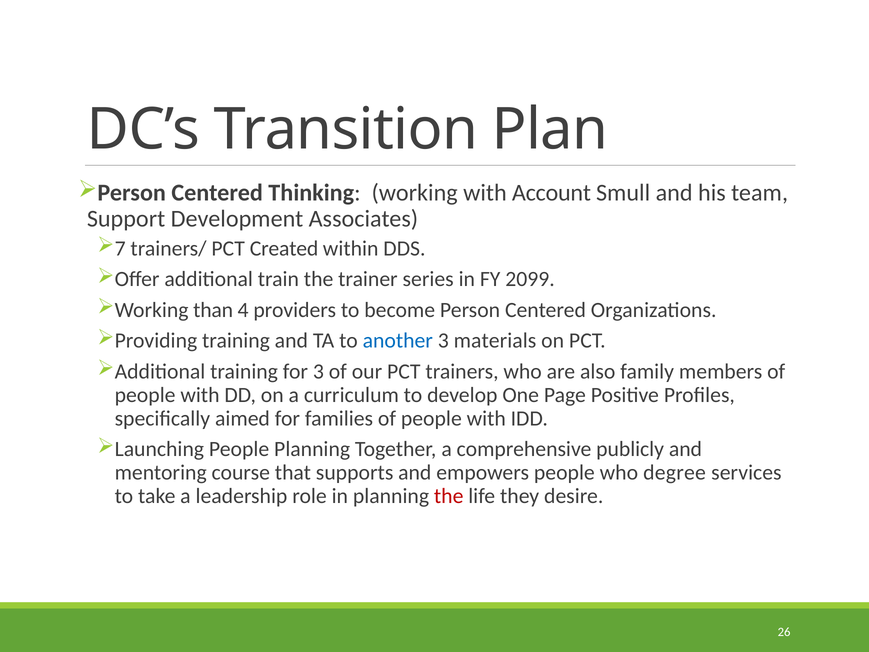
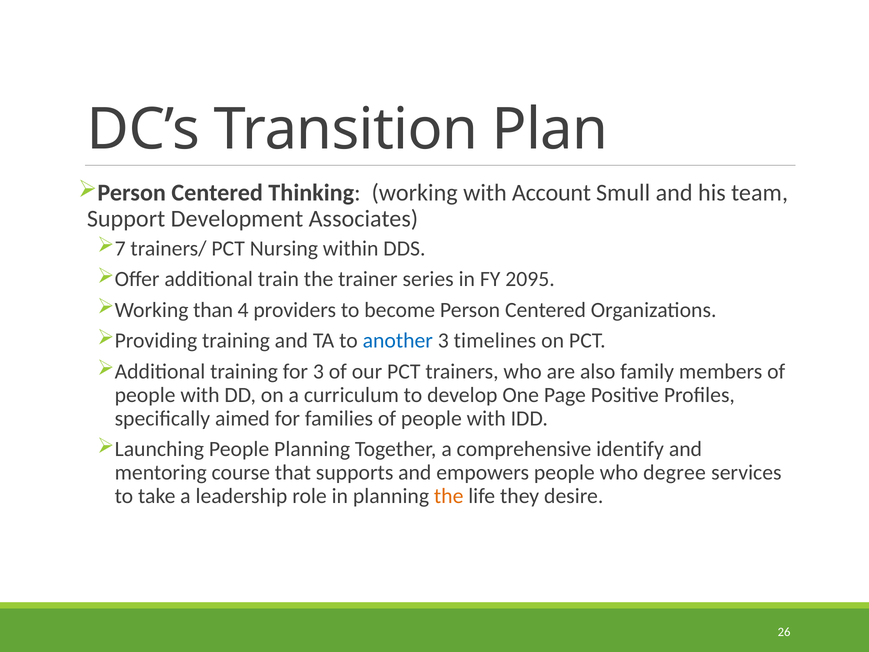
Created: Created -> Nursing (284, 248)
2099: 2099 -> 2095 (530, 279)
materials: materials -> timelines (495, 341)
publicly: publicly -> identify (630, 449)
the colour: red -> orange (449, 496)
